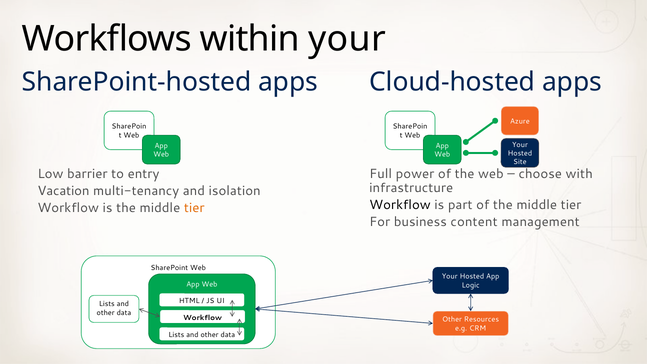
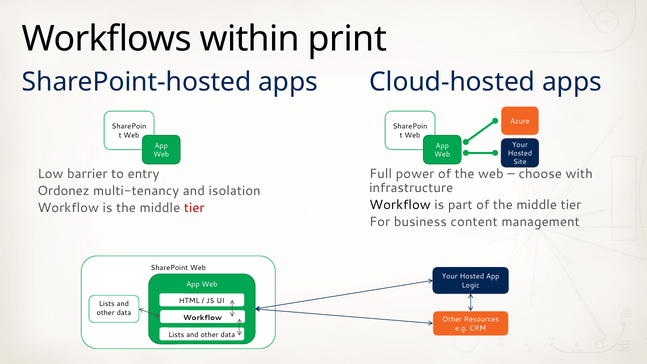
within your: your -> print (347, 39)
Vacation: Vacation -> Ordonez (63, 191)
tier colour: orange -> red (194, 208)
